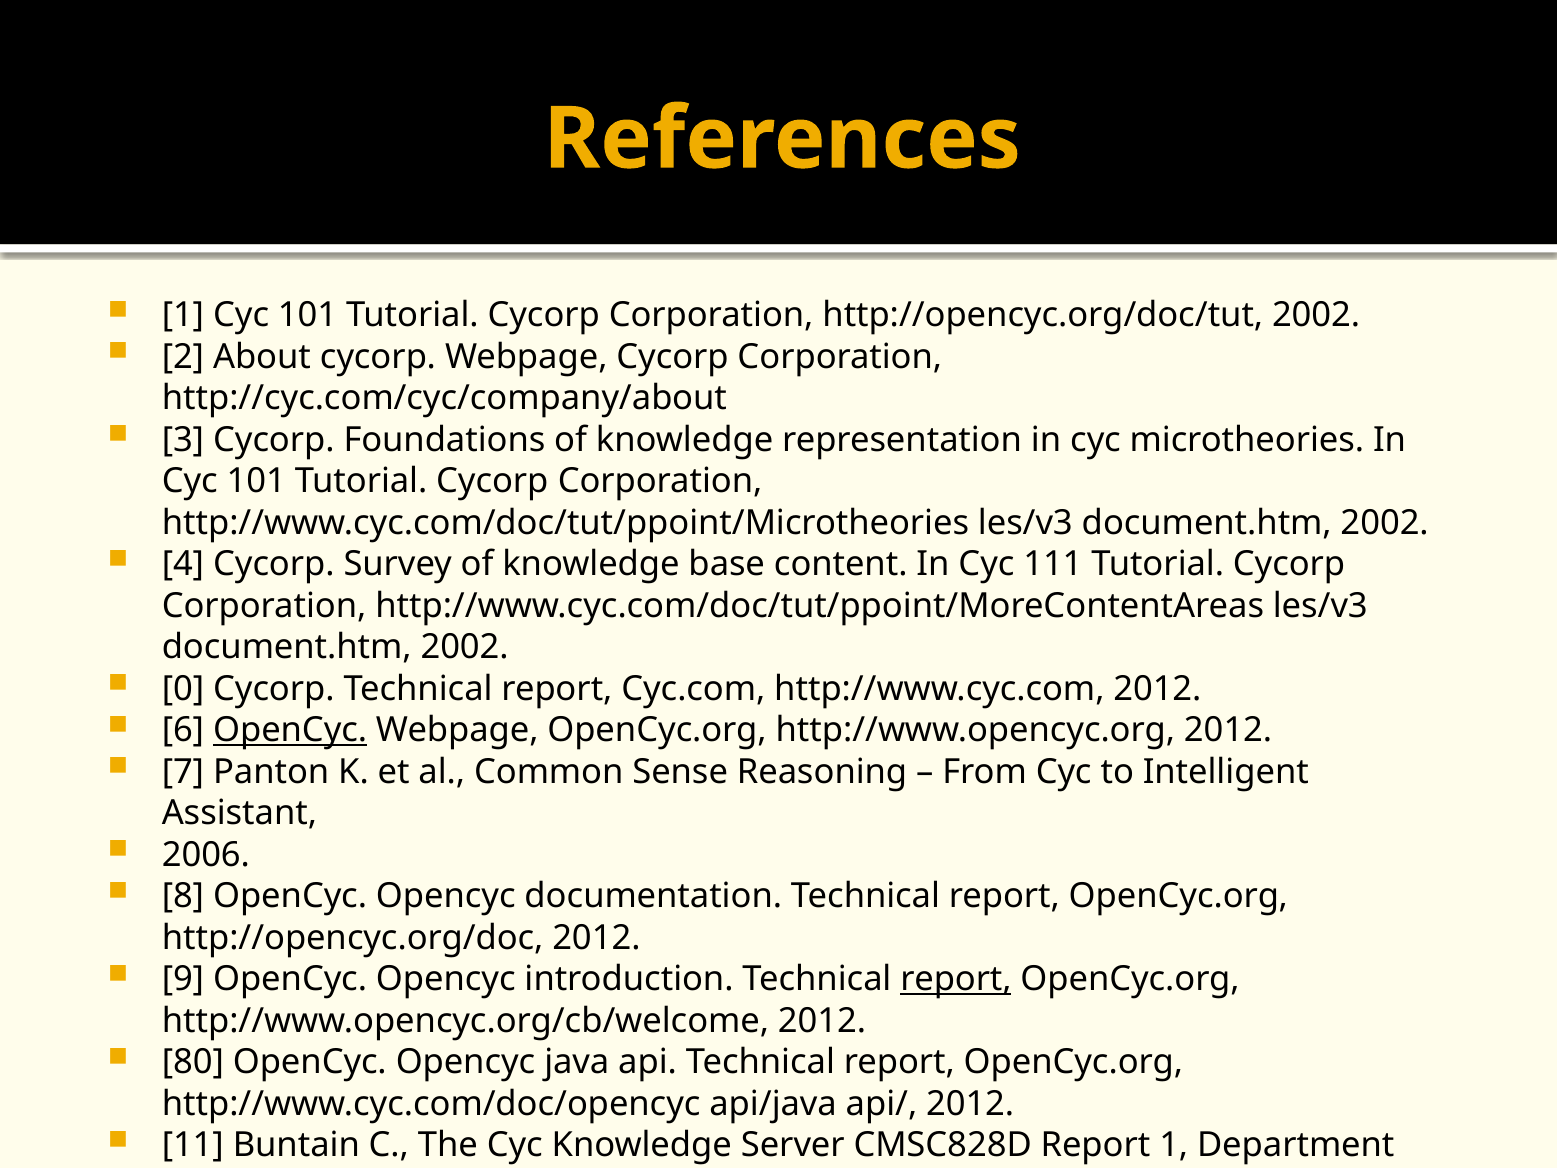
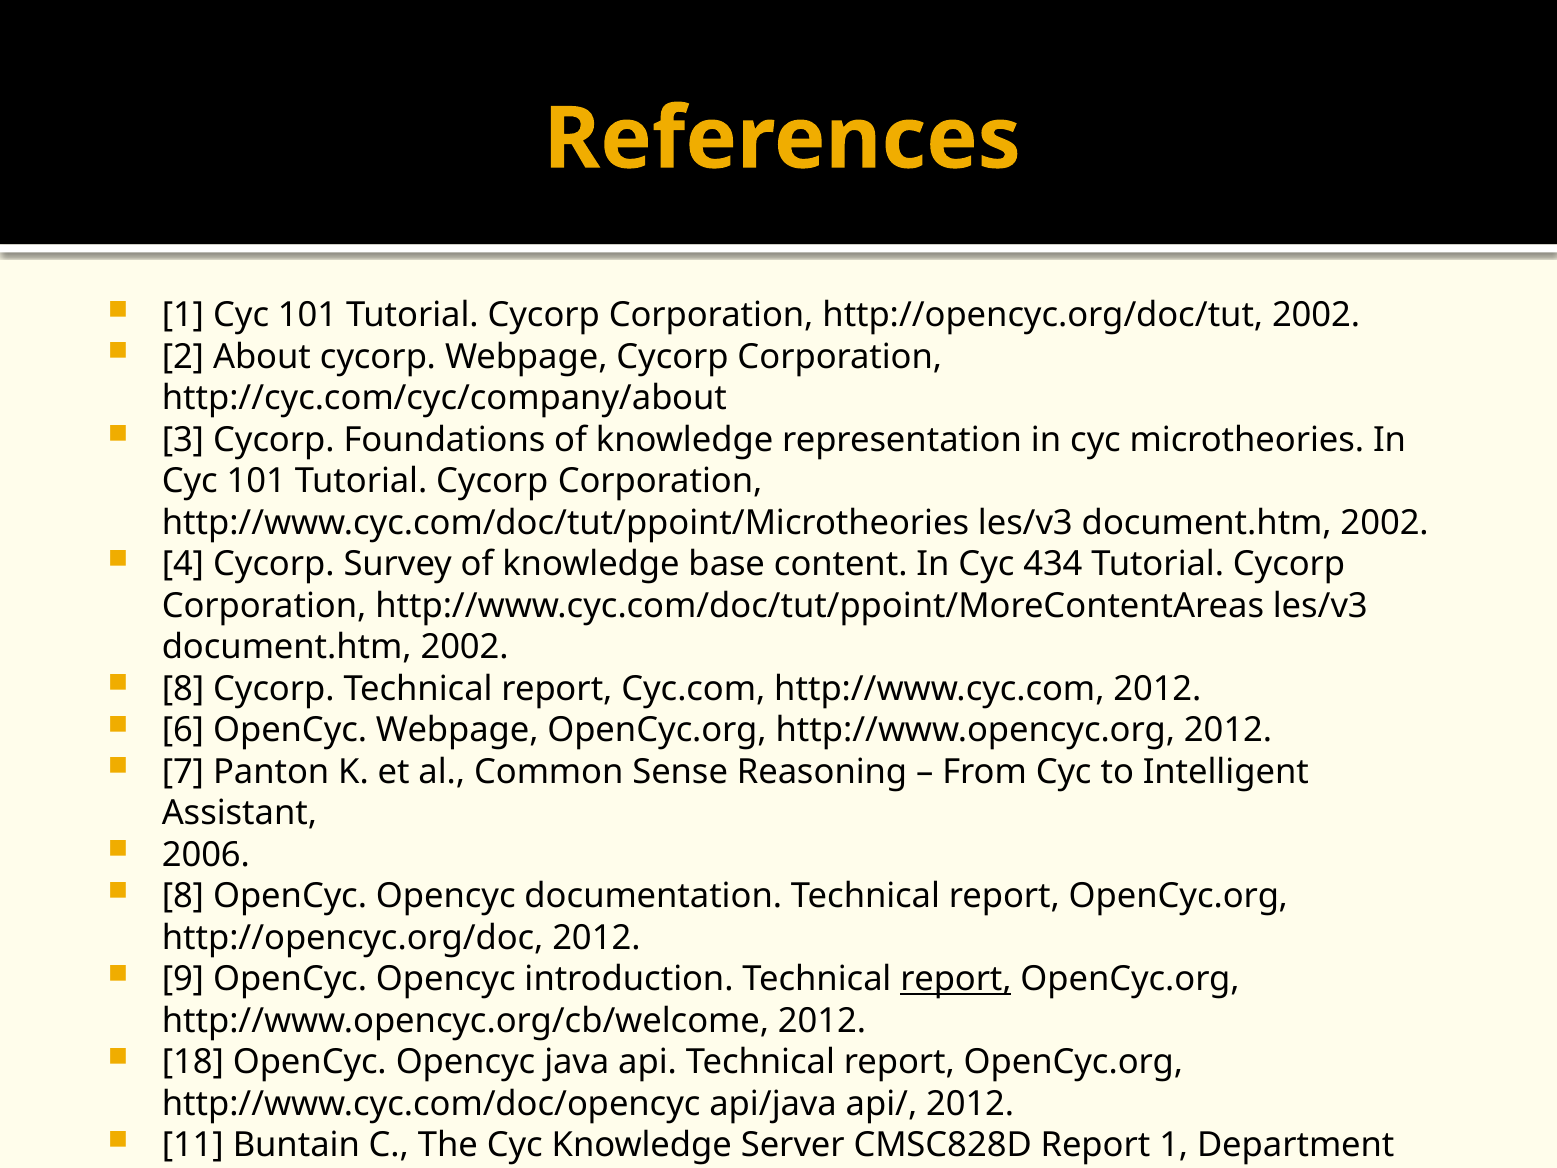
111: 111 -> 434 (1053, 564)
0: 0 -> 8 (183, 689)
OpenCyc underline: present -> none (290, 730)
80: 80 -> 18 (193, 1062)
